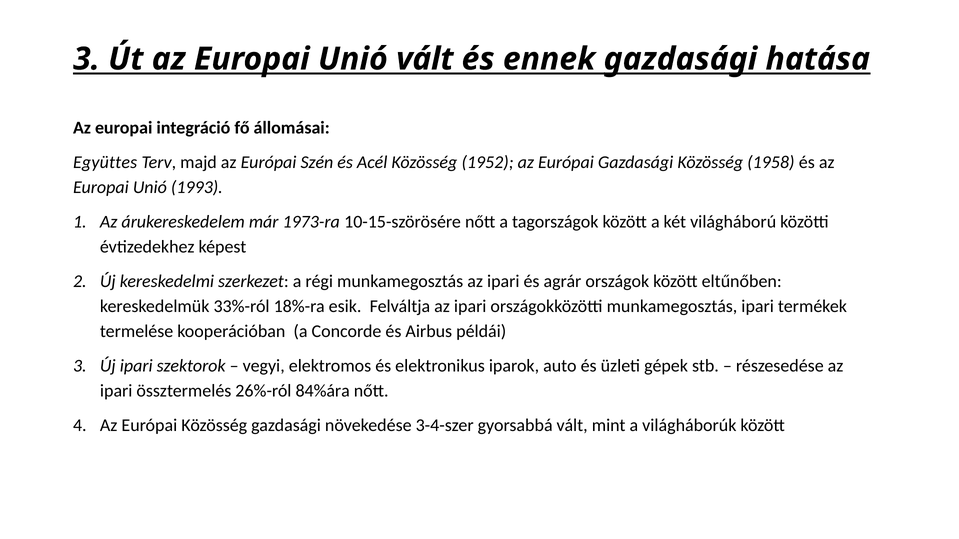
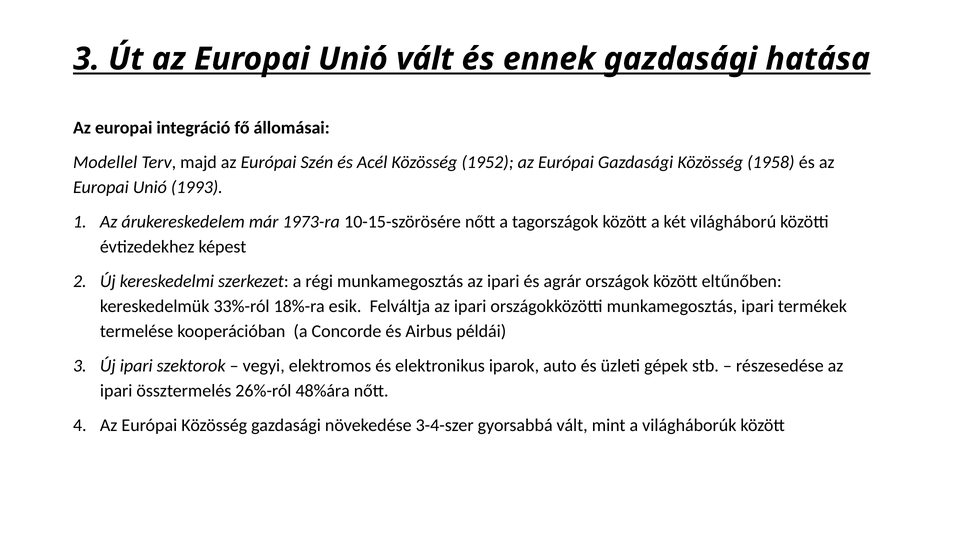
Együttes: Együttes -> Modellel (105, 163)
84%ára: 84%ára -> 48%ára (323, 391)
